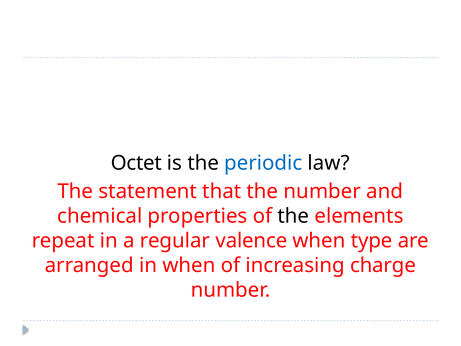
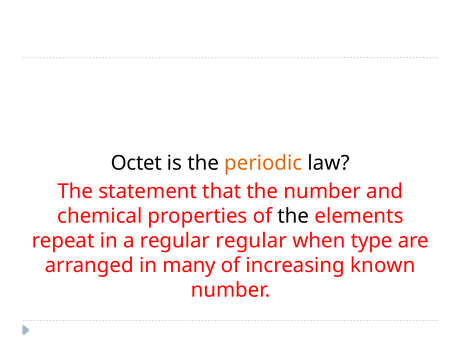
periodic colour: blue -> orange (263, 163)
regular valence: valence -> regular (251, 241)
in when: when -> many (189, 265)
charge: charge -> known (383, 265)
